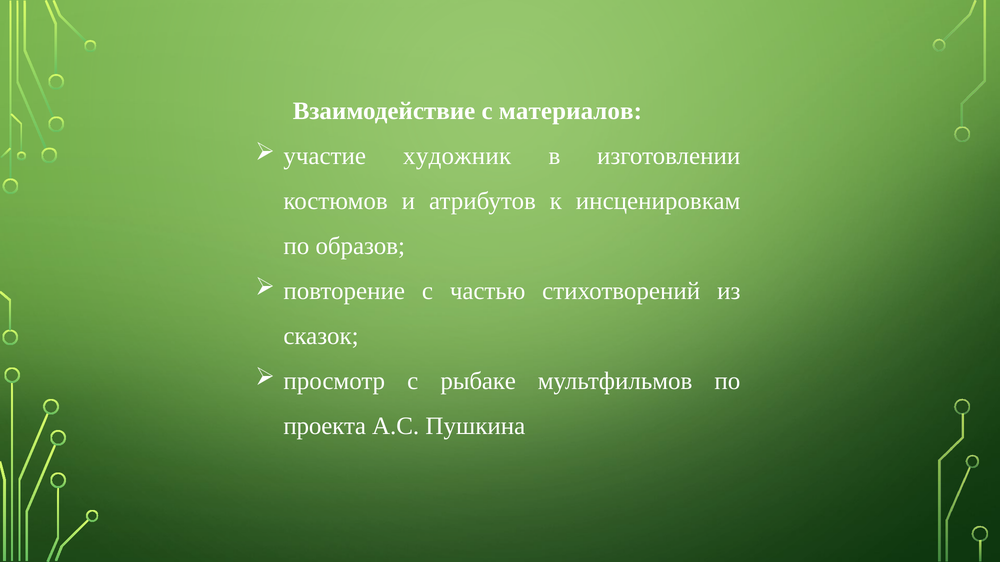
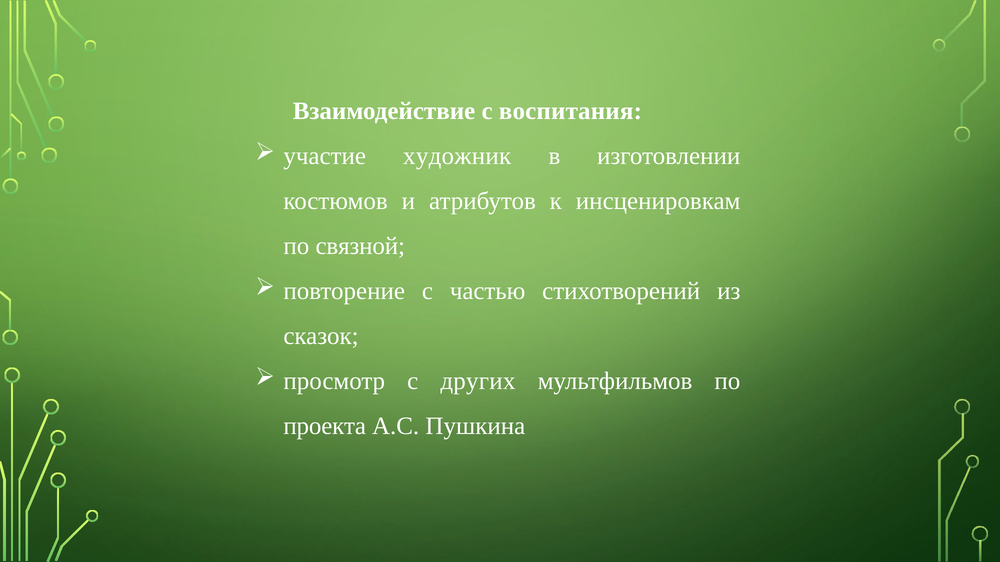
материалов: материалов -> воспитания (570, 111)
образов: образов -> связной (360, 246)
рыбаке: рыбаке -> других (478, 381)
